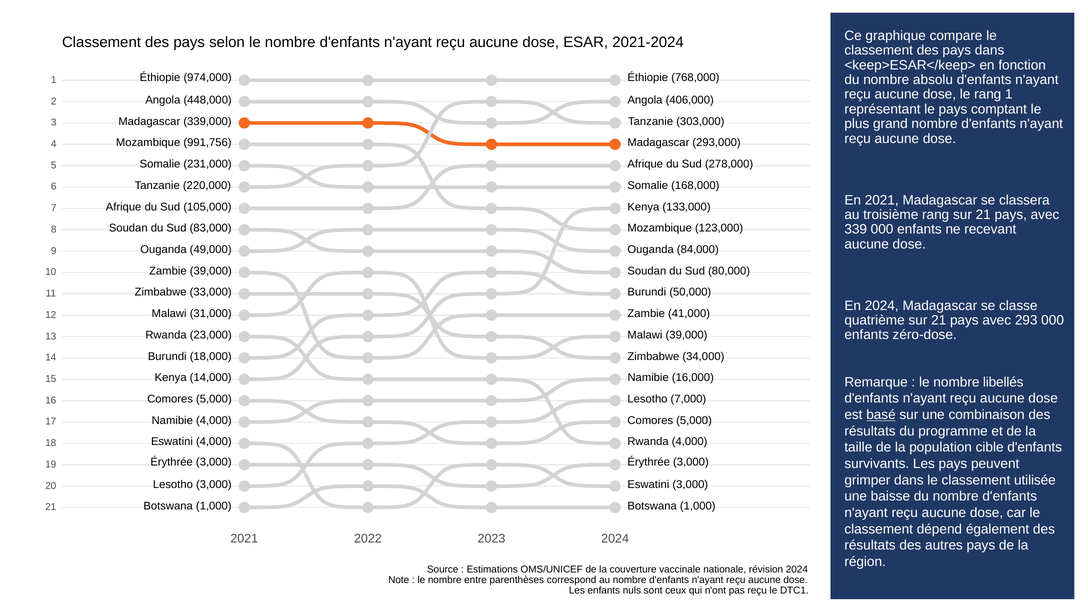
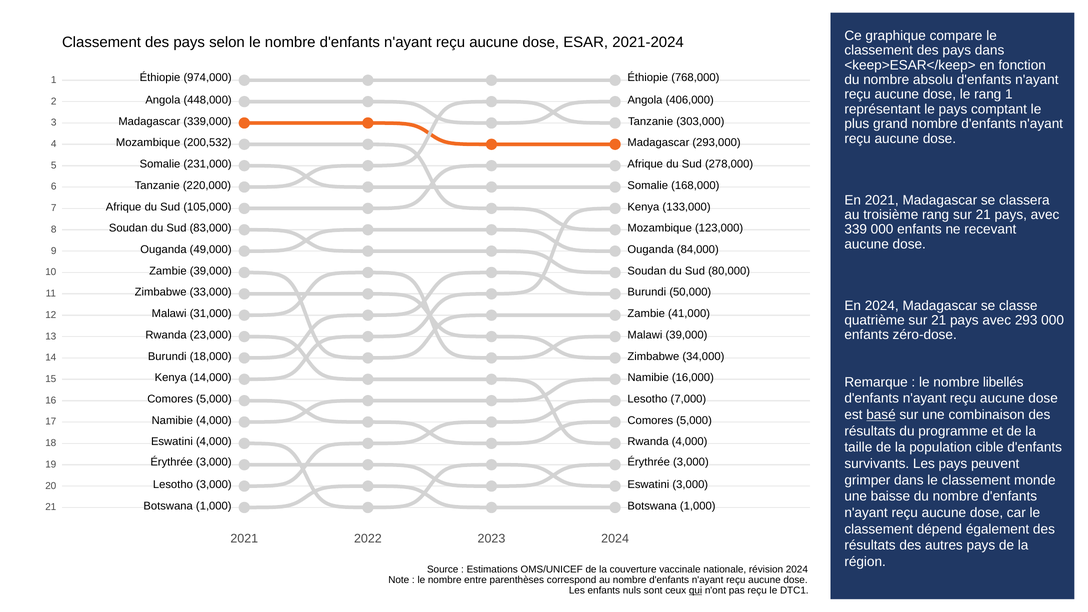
991,756: 991,756 -> 200,532 (208, 143)
utilisée: utilisée -> monde (1035, 480)
qui underline: none -> present (695, 591)
